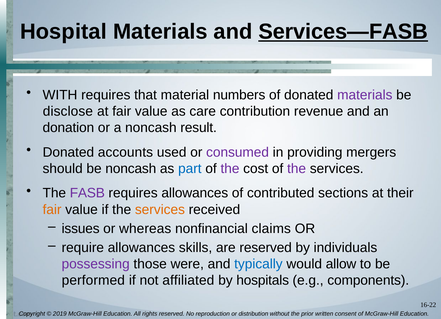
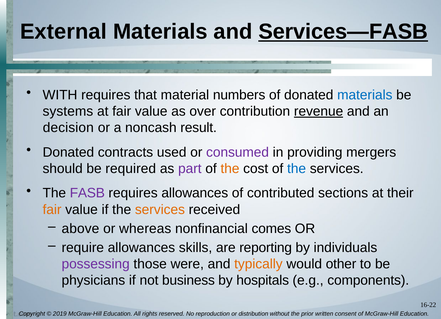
Hospital: Hospital -> External (63, 32)
materials colour: purple -> blue (365, 95)
disclose: disclose -> systems (68, 111)
care: care -> over (203, 111)
revenue underline: none -> present (319, 111)
donation: donation -> decision (68, 127)
accounts: accounts -> contracts (125, 152)
be noncash: noncash -> required (131, 168)
part colour: blue -> purple (190, 168)
the colour: purple -> orange (230, 168)
the colour: purple -> blue (297, 168)
issues: issues -> above (80, 228)
claims: claims -> comes (271, 228)
are reserved: reserved -> reporting (266, 247)
typically colour: blue -> orange (258, 264)
allow: allow -> other (341, 264)
performed: performed -> physicians (93, 280)
affiliated: affiliated -> business (188, 280)
